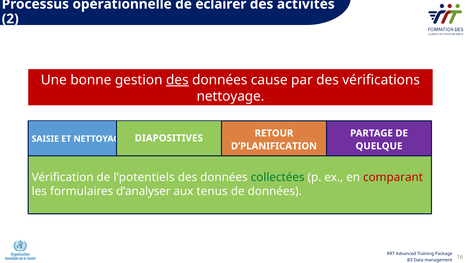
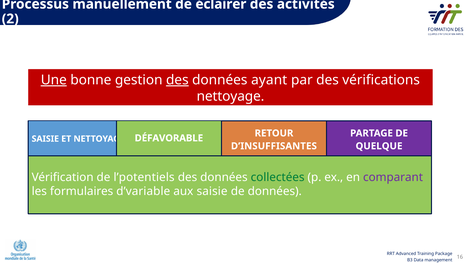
opérationnelle: opérationnelle -> manuellement (122, 4)
Une underline: none -> present (54, 80)
cause: cause -> ayant (269, 80)
DIAPOSITIVES: DIAPOSITIVES -> DÉFAVORABLE (169, 138)
D’PLANIFICATION: D’PLANIFICATION -> D’INSUFFISANTES (274, 146)
comparant colour: red -> purple (393, 177)
d’analyser: d’analyser -> d’variable (143, 191)
aux tenus: tenus -> saisie (212, 191)
